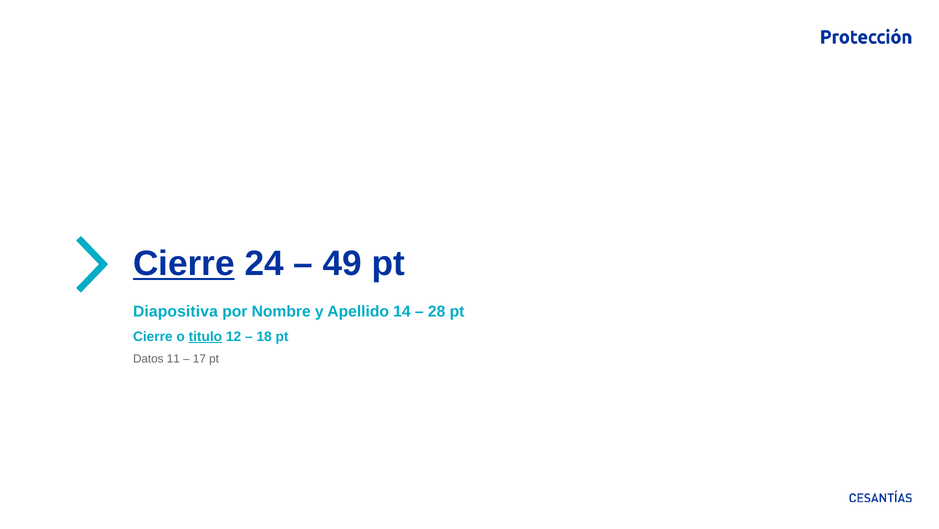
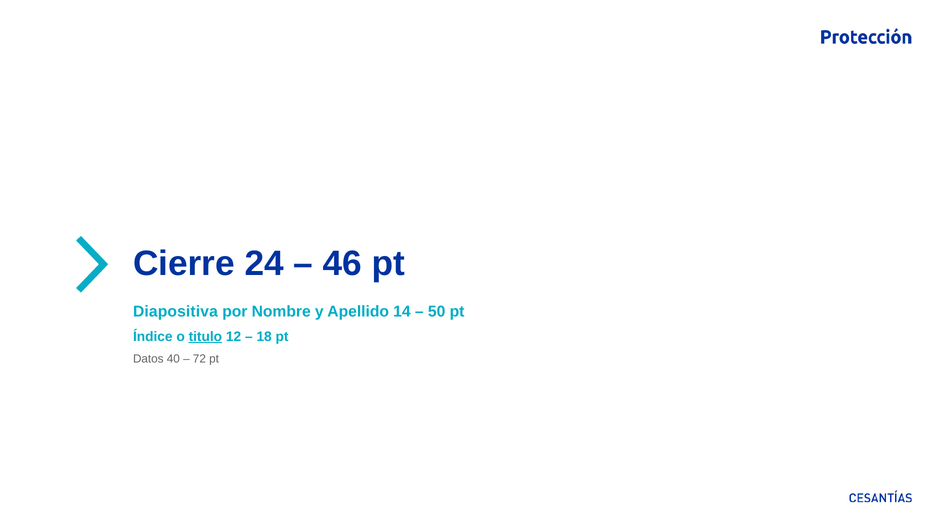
Cierre underline: present -> none (184, 263)
49: 49 -> 46 (342, 263)
28: 28 -> 50 (437, 311)
Cierre: Cierre -> Índice (153, 336)
11: 11 -> 40 (173, 358)
17: 17 -> 72 (199, 358)
